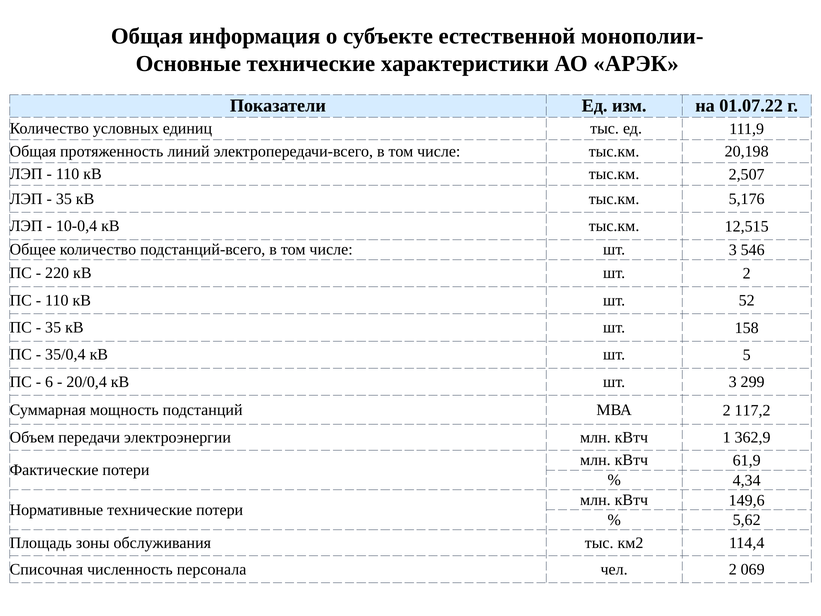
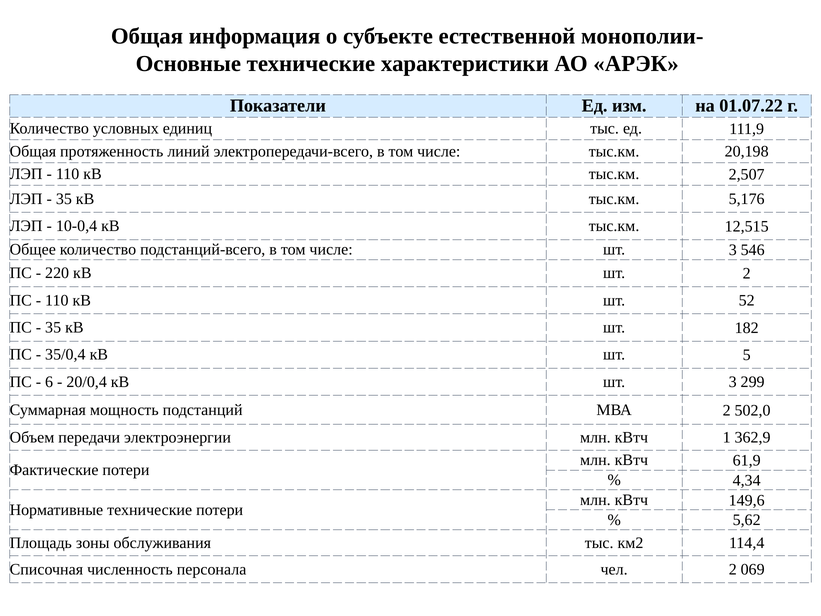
158: 158 -> 182 (747, 328)
117,2: 117,2 -> 502,0 (753, 410)
